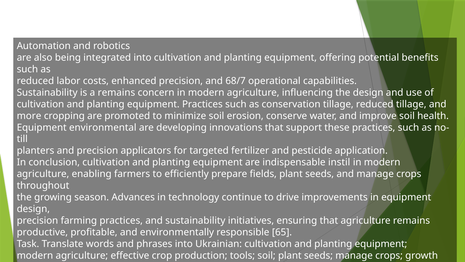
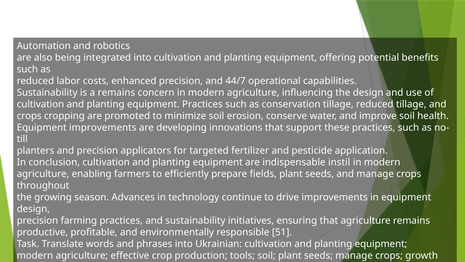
68/7: 68/7 -> 44/7 (236, 81)
more: more -> crops (29, 116)
Equipment environmental: environmental -> improvements (103, 127)
65: 65 -> 51 (282, 232)
